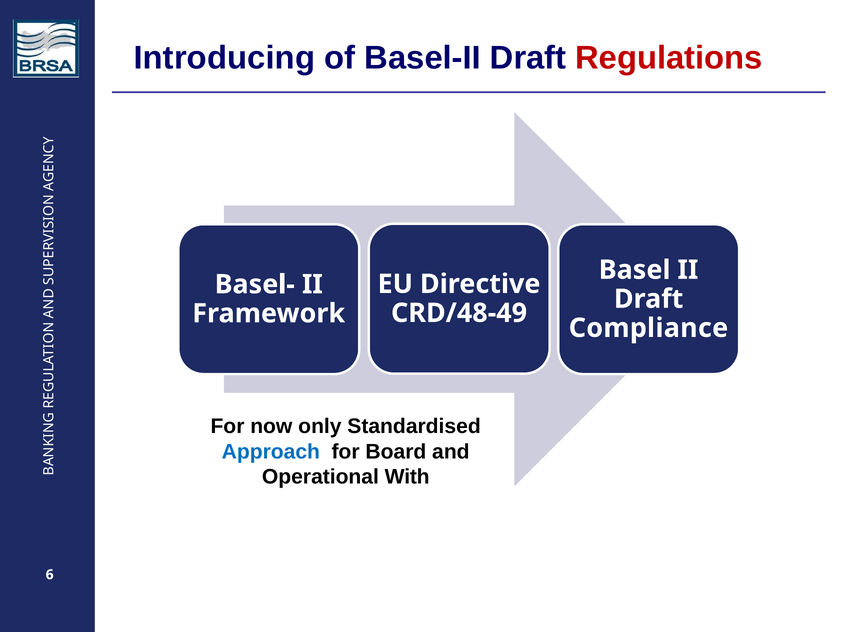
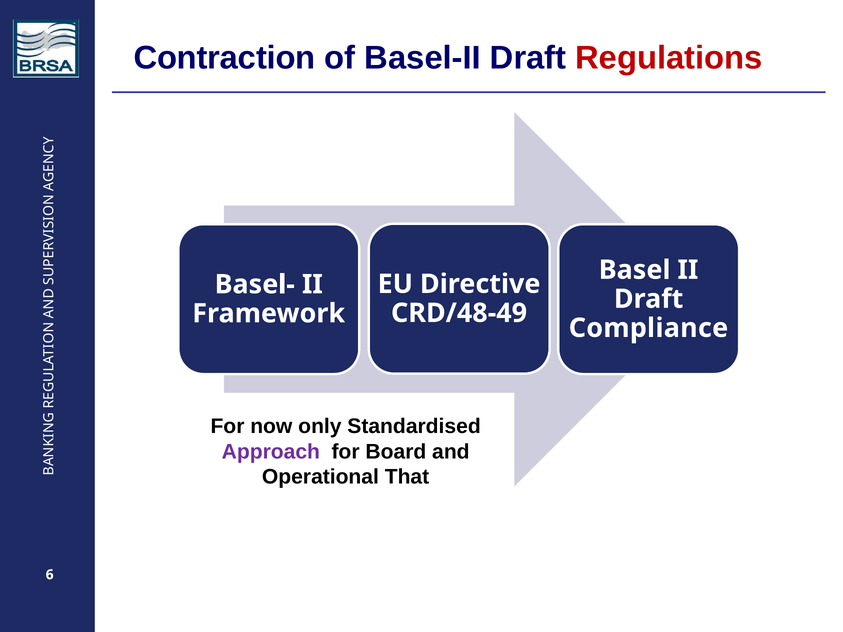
Introducing: Introducing -> Contraction (225, 58)
Approach colour: blue -> purple (271, 452)
With: With -> That (407, 477)
